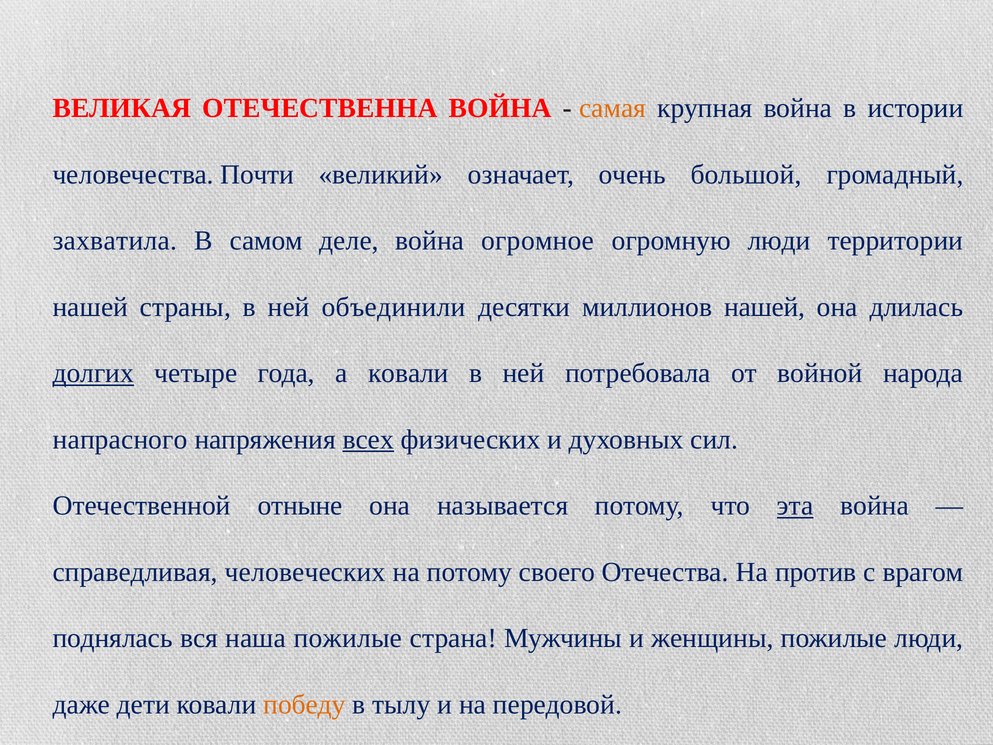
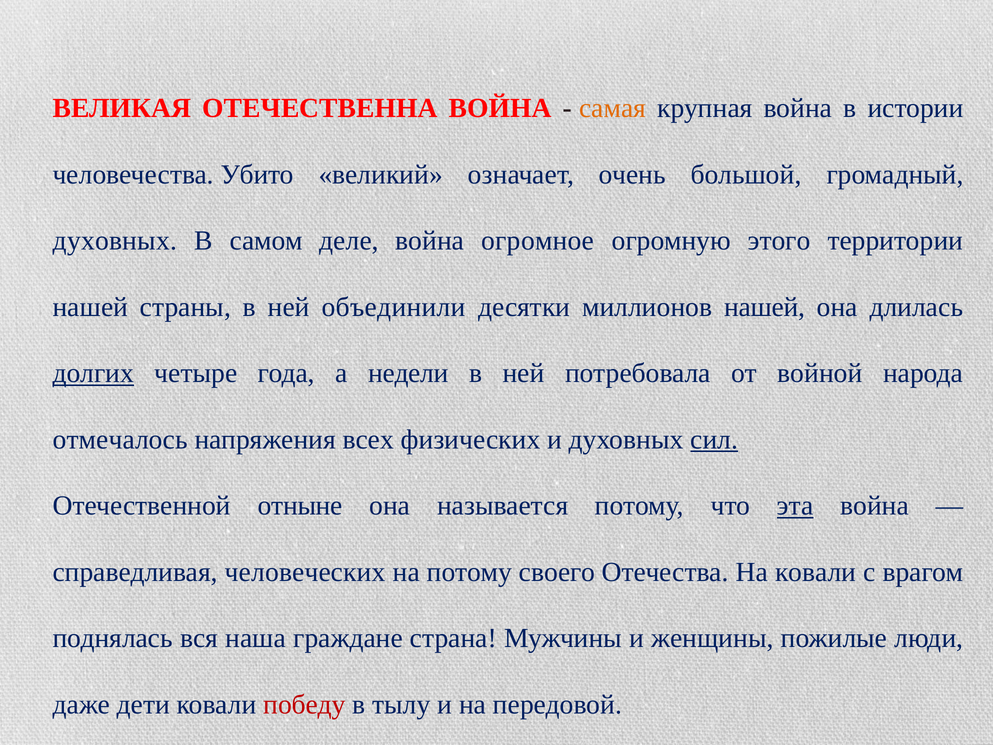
Почти: Почти -> Убито (257, 174)
захватила: захватила -> духовных (115, 241)
огромную люди: люди -> этого (779, 241)
а ковали: ковали -> недели (408, 373)
напрасного: напрасного -> отмечалось (120, 439)
всех underline: present -> none (368, 439)
сил underline: none -> present (714, 439)
На против: против -> ковали (816, 572)
наша пожилые: пожилые -> граждане (348, 638)
победу colour: orange -> red (304, 704)
